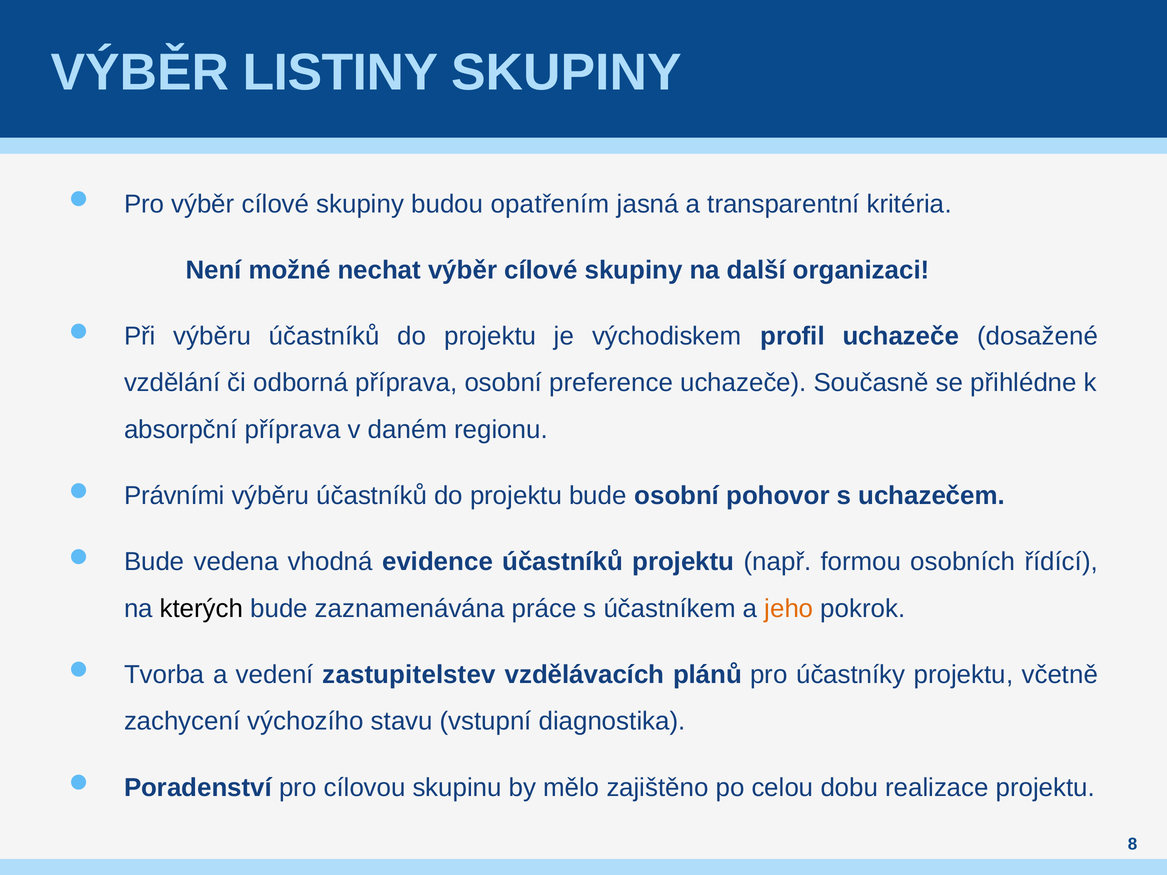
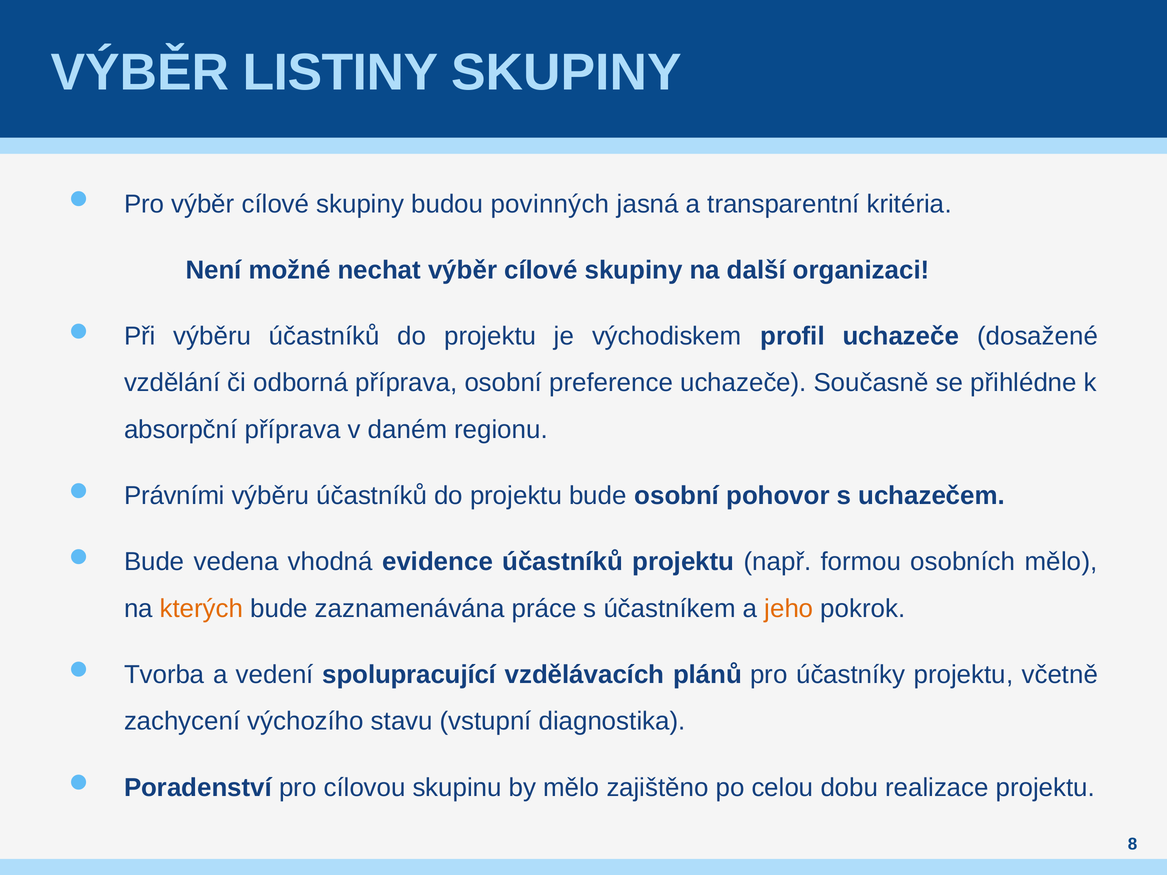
opatřením: opatřením -> povinných (550, 204)
osobních řídící: řídící -> mělo (1061, 562)
kterých colour: black -> orange (201, 609)
zastupitelstev: zastupitelstev -> spolupracující (409, 675)
